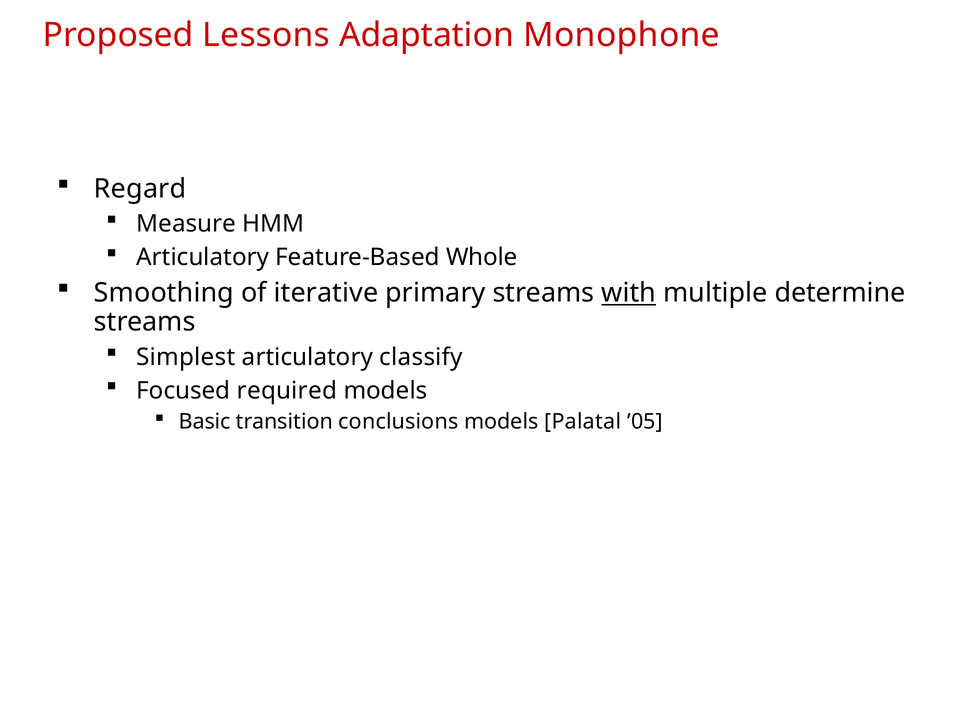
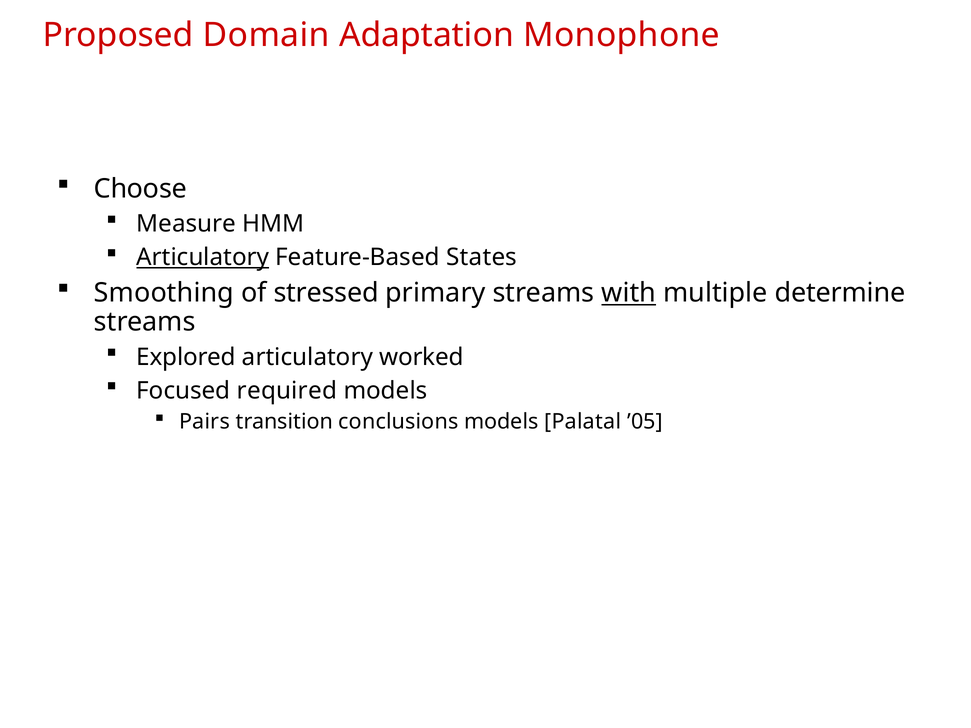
Lessons: Lessons -> Domain (266, 35)
Regard: Regard -> Choose (140, 189)
Articulatory underline: none -> present (203, 257)
Whole: Whole -> States (482, 257)
iterative: iterative -> stressed (326, 293)
Simplest: Simplest -> Explored (186, 357)
classify: classify -> worked (421, 357)
Basic: Basic -> Pairs (204, 422)
